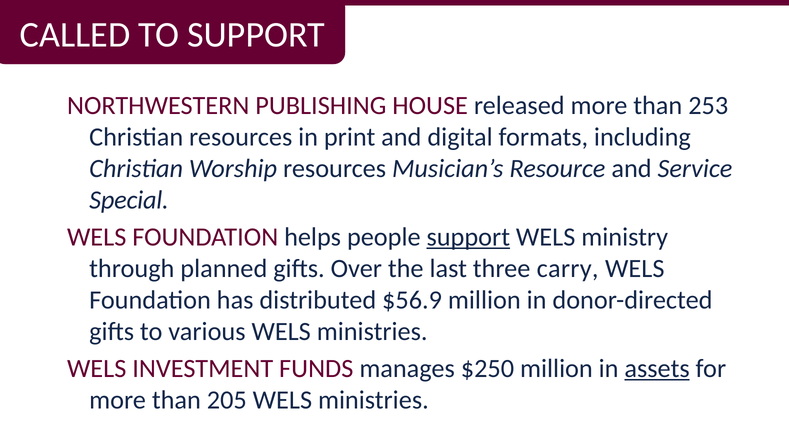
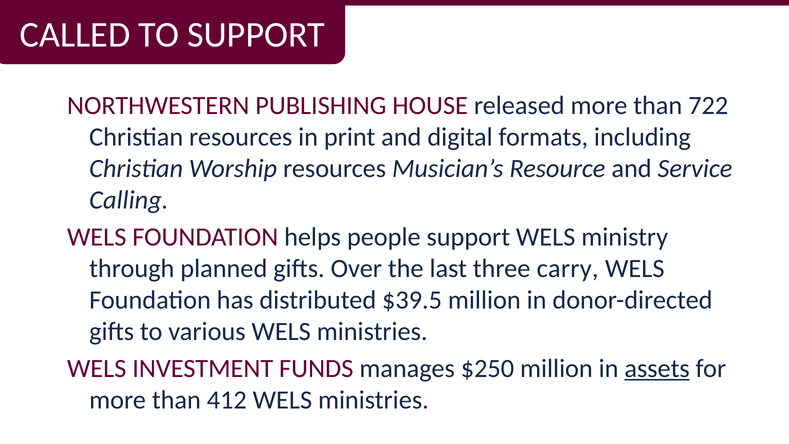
253: 253 -> 722 (708, 105)
Special: Special -> Calling (129, 200)
support underline: present -> none (468, 237)
$56.9: $56.9 -> $39.5 (412, 300)
205: 205 -> 412 (227, 400)
